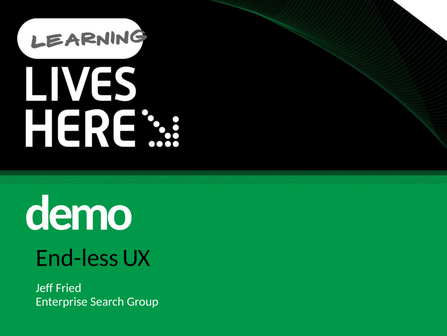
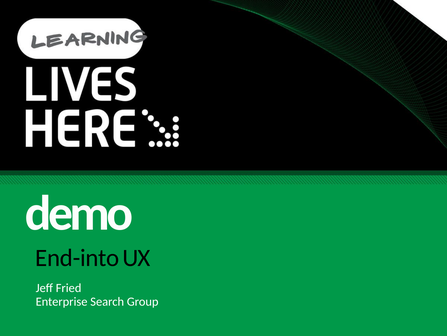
End-less: End-less -> End-into (77, 257)
